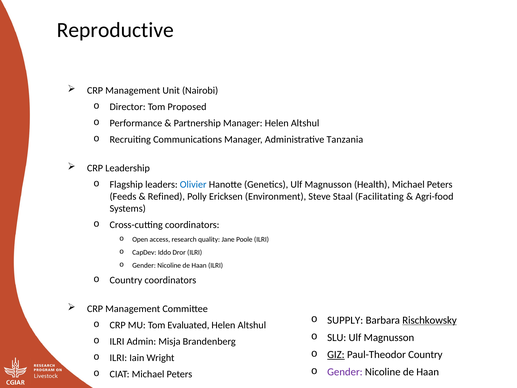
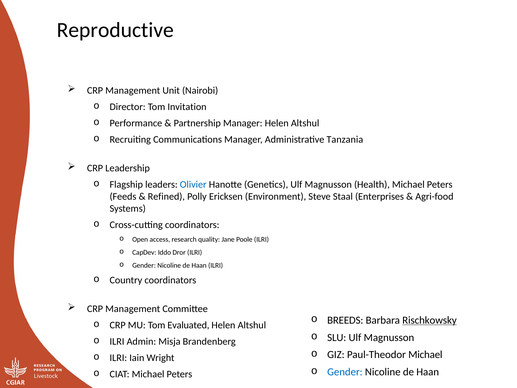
Proposed: Proposed -> Invitation (187, 107)
Facilitating: Facilitating -> Enterprises (380, 196)
SUPPLY: SUPPLY -> BREEDS (345, 320)
GIZ underline: present -> none (336, 354)
Paul-Theodor Country: Country -> Michael (425, 354)
Gender colour: purple -> blue (345, 372)
